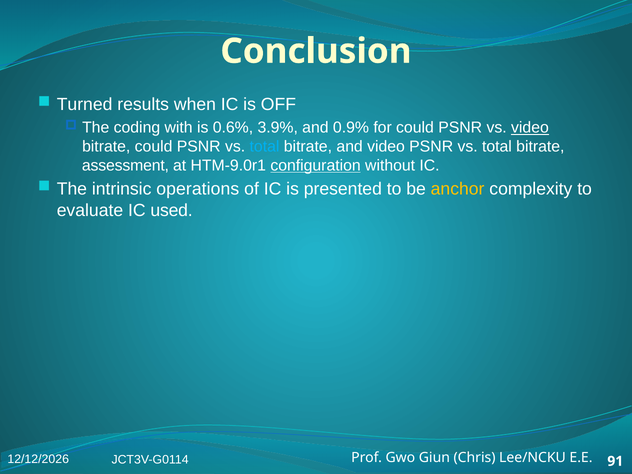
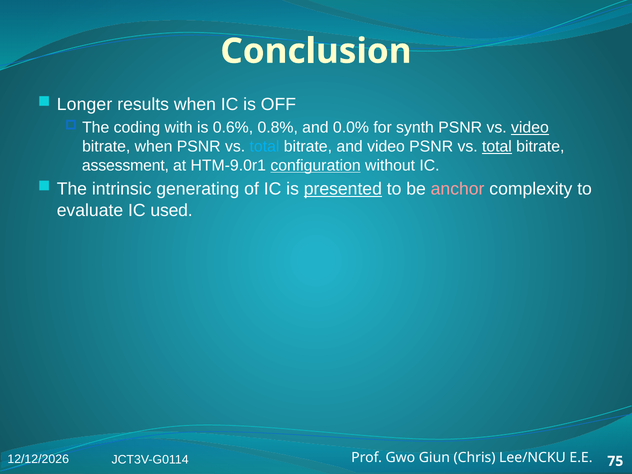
Turned: Turned -> Longer (85, 105)
3.9%: 3.9% -> 0.8% (278, 128)
0.9%: 0.9% -> 0.0% (351, 128)
for could: could -> synth (415, 128)
bitrate could: could -> when (154, 147)
total underline: none -> present (497, 147)
operations: operations -> generating (198, 189)
presented underline: none -> present (343, 189)
anchor colour: yellow -> pink (458, 189)
91: 91 -> 75 (615, 461)
